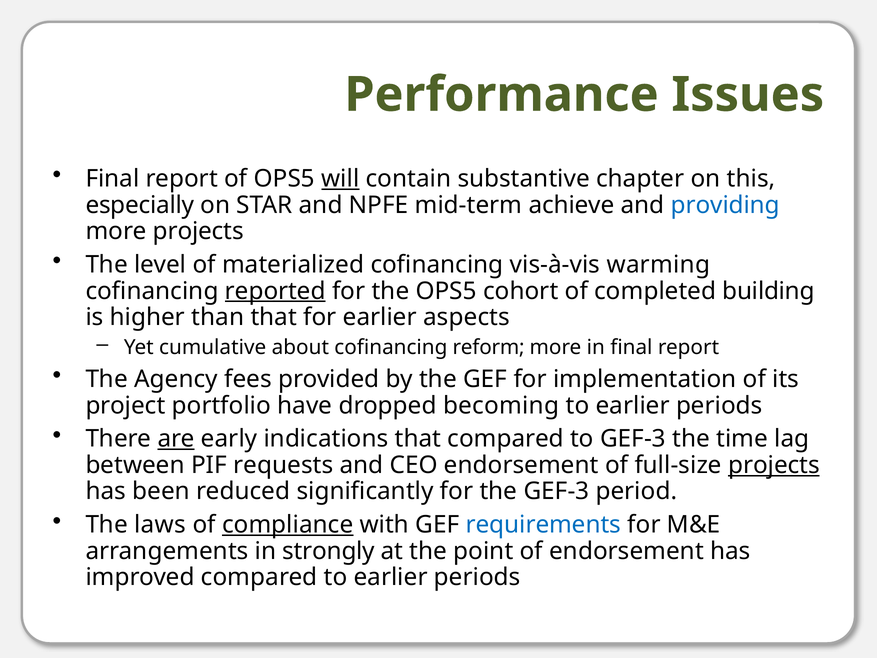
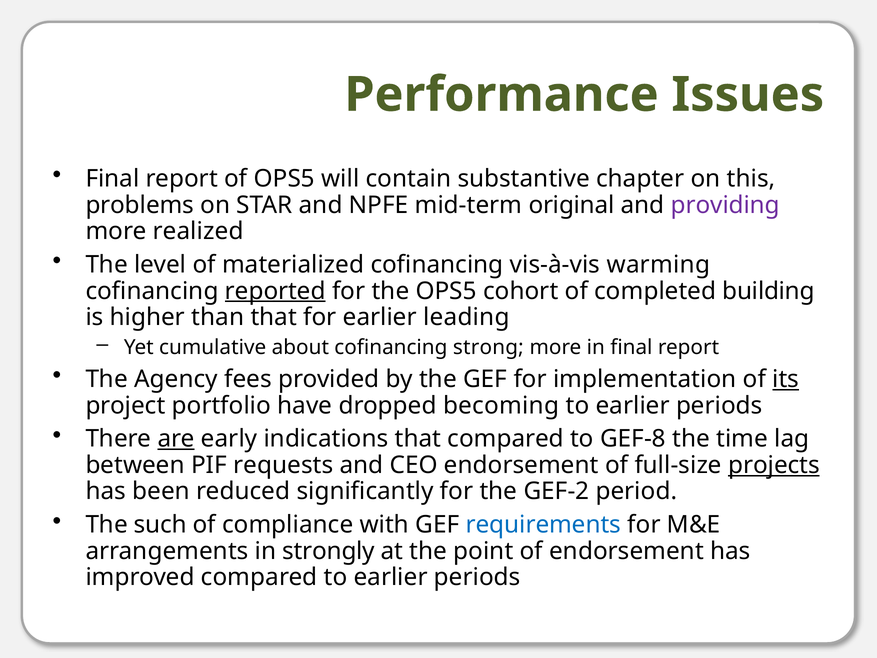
will underline: present -> none (340, 179)
especially: especially -> problems (140, 205)
achieve: achieve -> original (572, 205)
providing colour: blue -> purple (725, 205)
more projects: projects -> realized (198, 231)
aspects: aspects -> leading (466, 317)
reform: reform -> strong (488, 347)
its underline: none -> present (786, 379)
to GEF-3: GEF-3 -> GEF-8 (633, 439)
the GEF-3: GEF-3 -> GEF-2 (556, 491)
laws: laws -> such (160, 525)
compliance underline: present -> none (288, 525)
